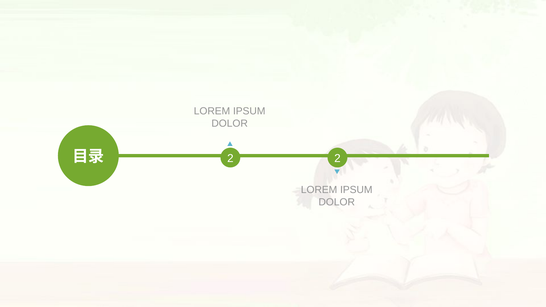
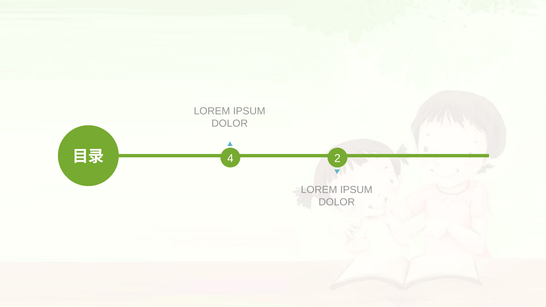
2: 2 -> 4 (230, 158)
